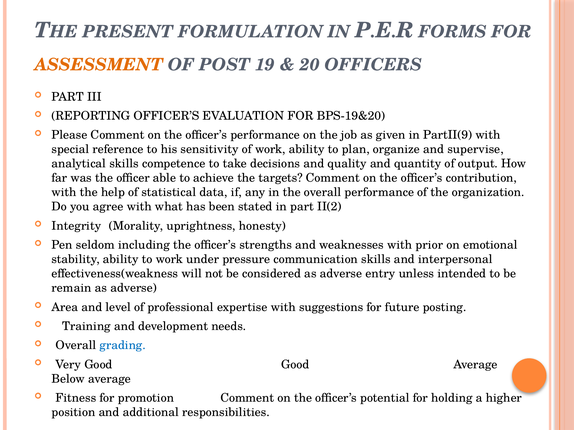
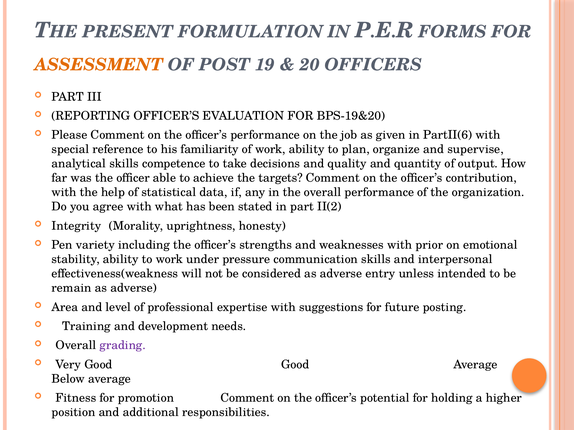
PartII(9: PartII(9 -> PartII(6 (448, 135)
sensitivity: sensitivity -> familiarity (210, 150)
seldom: seldom -> variety (95, 245)
grading colour: blue -> purple (123, 346)
